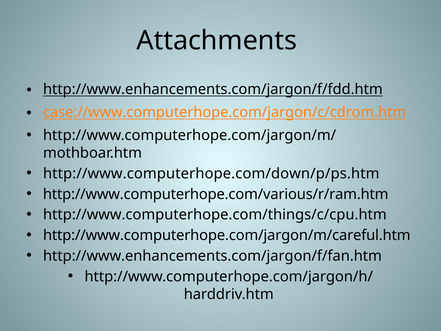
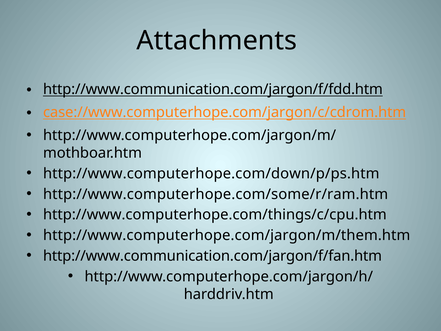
http://www.enhancements.com/jargon/f/fdd.htm: http://www.enhancements.com/jargon/f/fdd.htm -> http://www.communication.com/jargon/f/fdd.htm (213, 89)
http://www.computerhope.com/various/r/ram.htm: http://www.computerhope.com/various/r/ram.htm -> http://www.computerhope.com/some/r/ram.htm (216, 194)
http://www.computerhope.com/jargon/m/careful.htm: http://www.computerhope.com/jargon/m/careful.htm -> http://www.computerhope.com/jargon/m/them.htm (227, 235)
http://www.enhancements.com/jargon/f/fan.htm: http://www.enhancements.com/jargon/f/fan.htm -> http://www.communication.com/jargon/f/fan.htm (212, 256)
